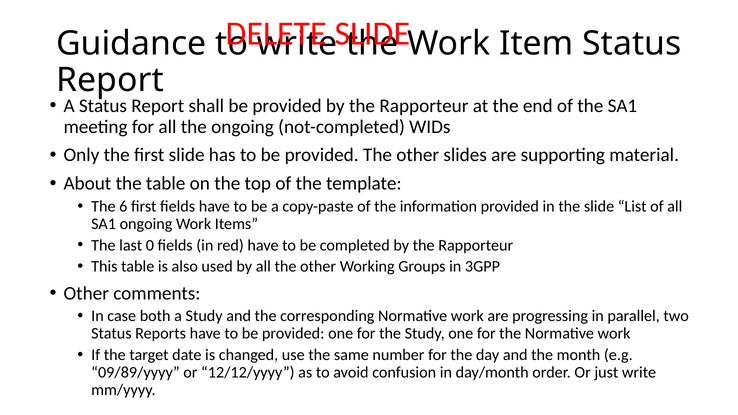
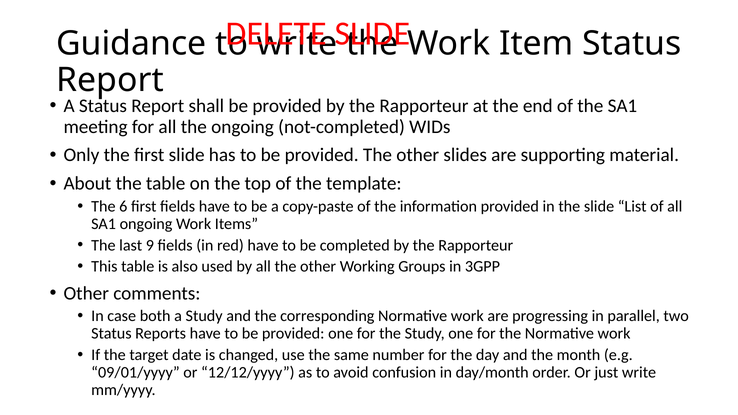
0: 0 -> 9 (150, 245)
09/89/yyyy: 09/89/yyyy -> 09/01/yyyy (135, 372)
